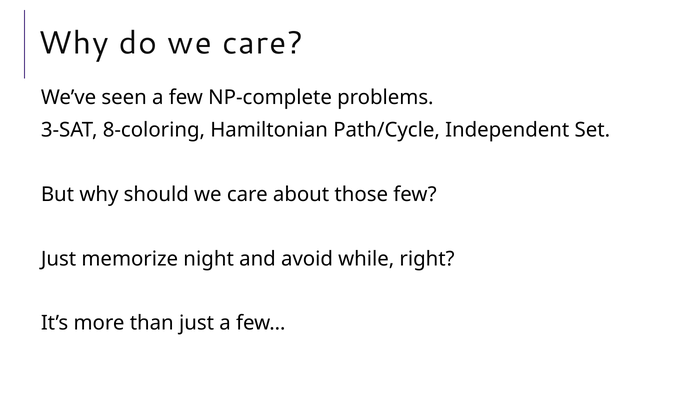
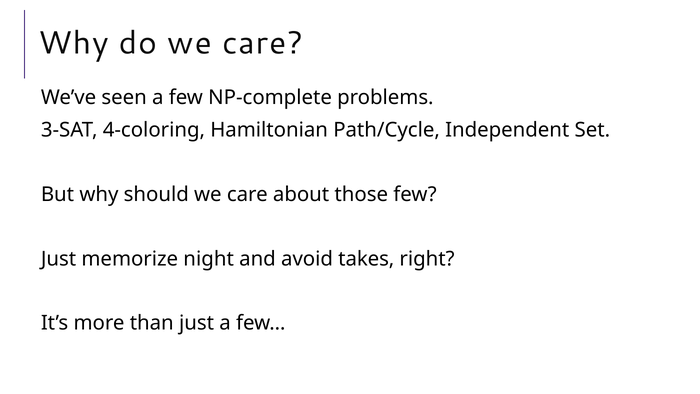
8-coloring: 8-coloring -> 4-coloring (154, 130)
while: while -> takes (366, 259)
